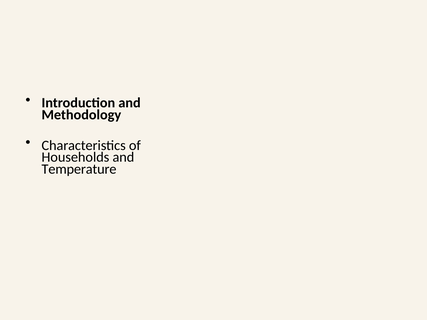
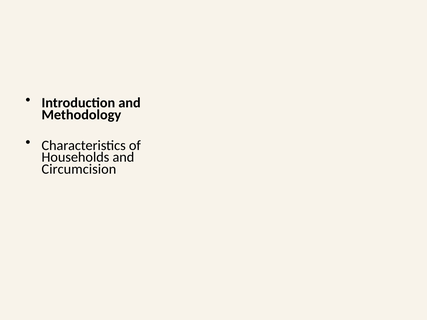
Temperature: Temperature -> Circumcision (79, 169)
